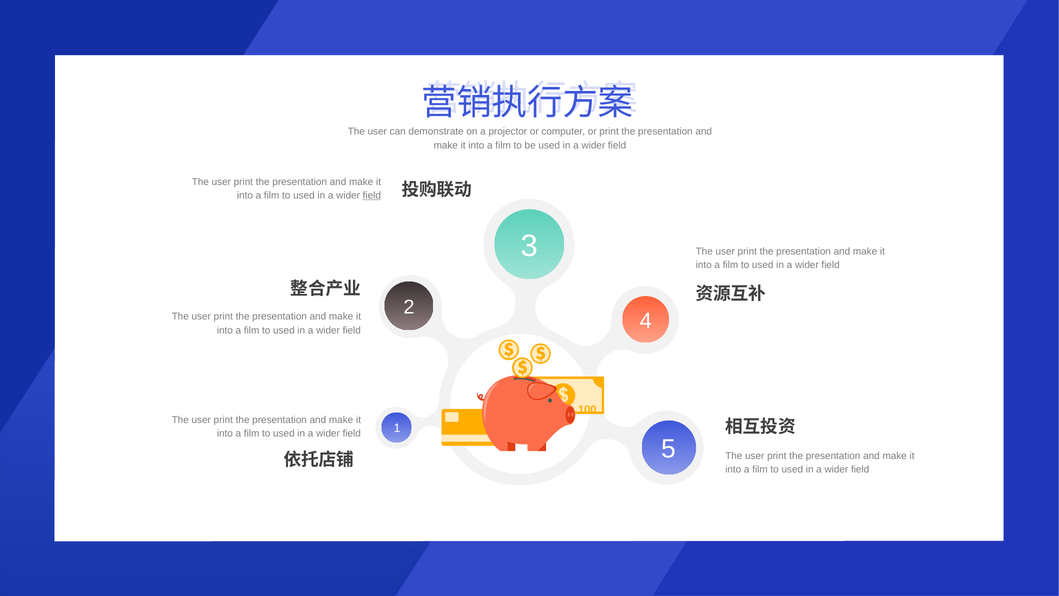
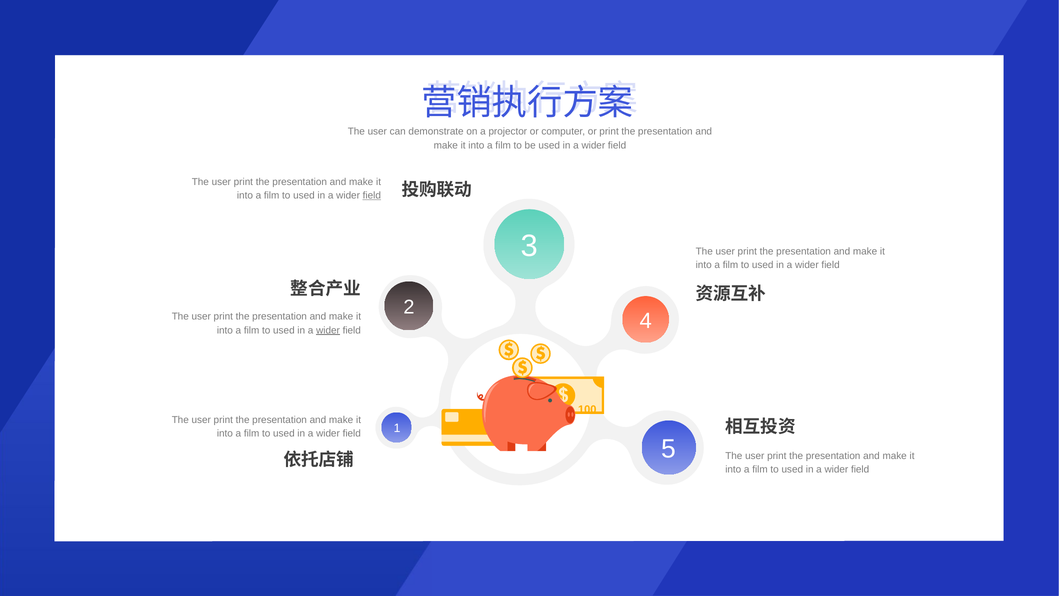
wider underline: none -> present (328, 330)
